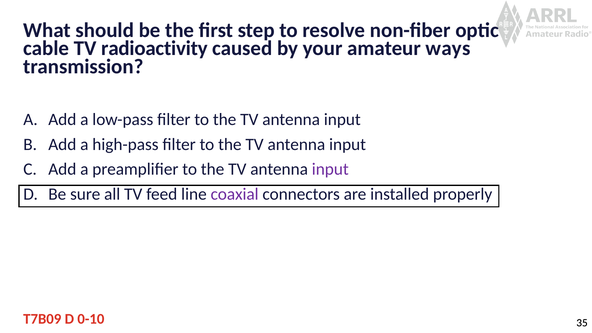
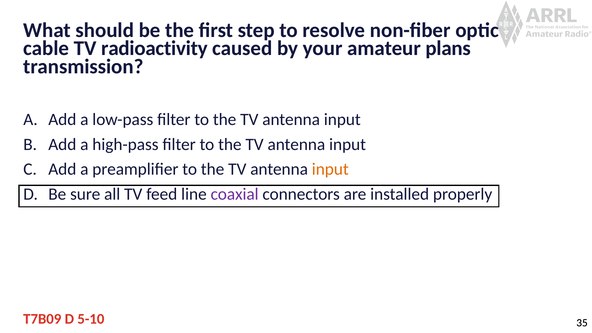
ways: ways -> plans (448, 48)
input colour: purple -> orange (330, 169)
0-10: 0-10 -> 5-10 (91, 319)
